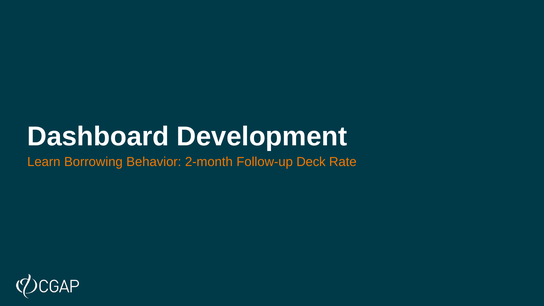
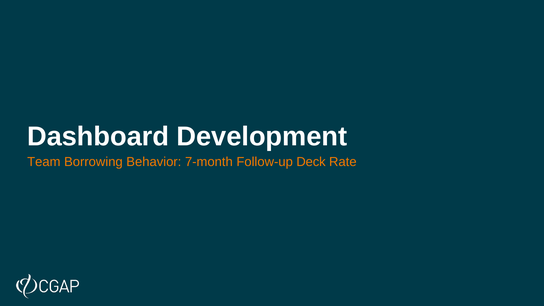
Learn: Learn -> Team (44, 162)
2-month: 2-month -> 7-month (209, 162)
